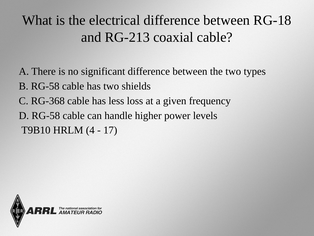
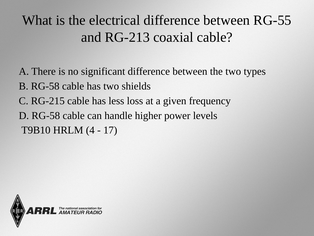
RG-18: RG-18 -> RG-55 (272, 20)
RG-368: RG-368 -> RG-215 (48, 101)
